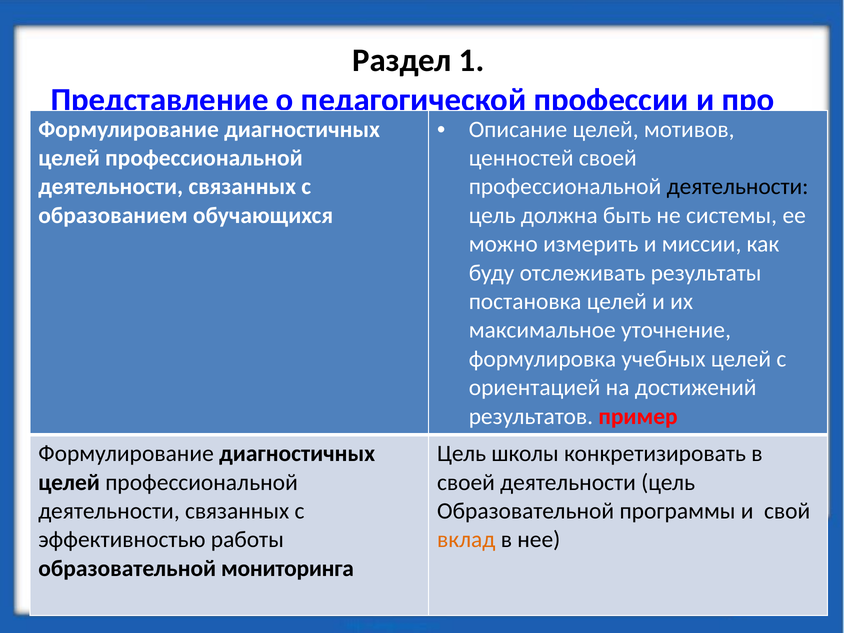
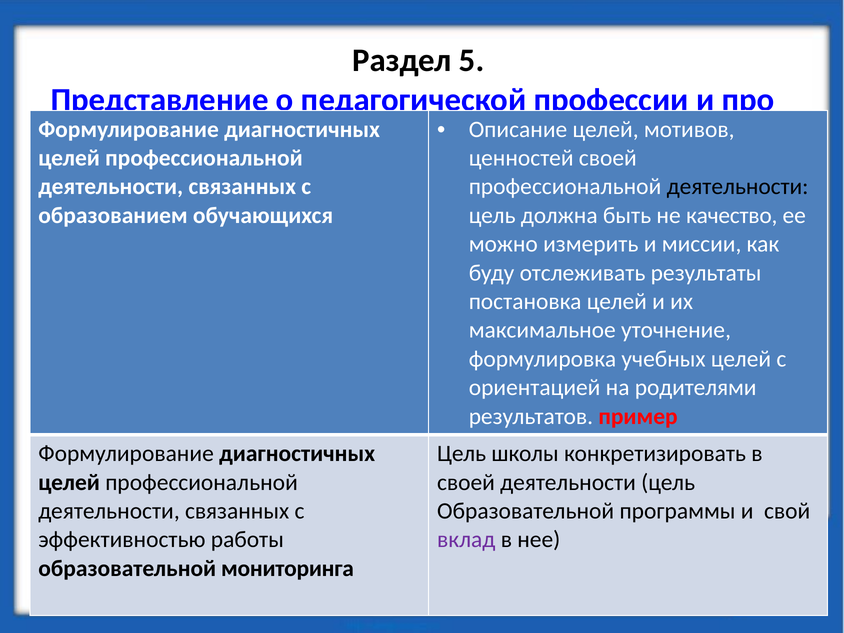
1: 1 -> 5 (472, 60)
системы: системы -> качество (732, 215)
достижений: достижений -> родителями (696, 388)
вклад colour: orange -> purple (466, 540)
